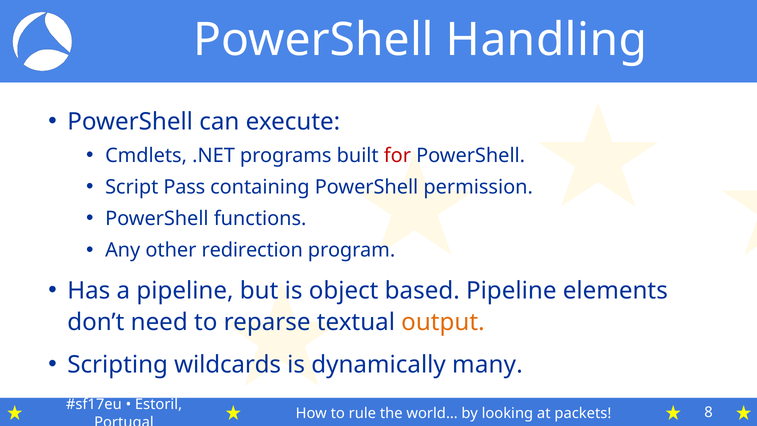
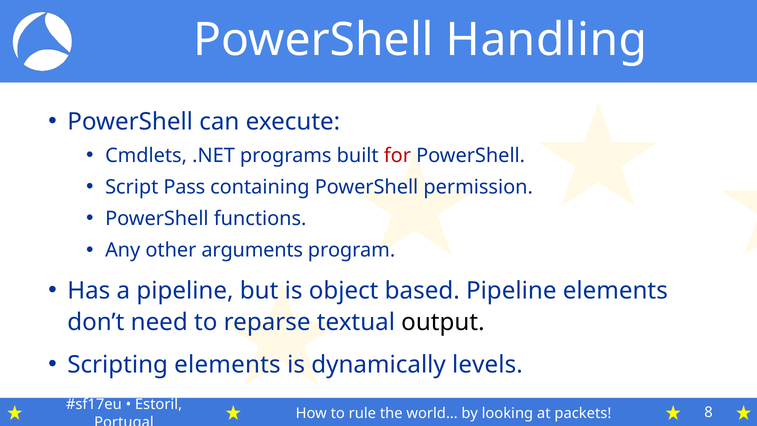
redirection: redirection -> arguments (252, 250)
output colour: orange -> black (443, 322)
Scripting wildcards: wildcards -> elements (227, 365)
many: many -> levels (487, 365)
